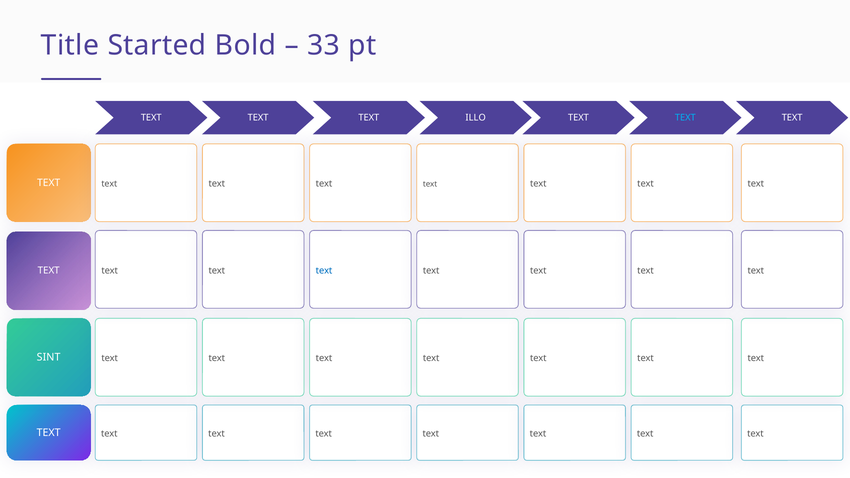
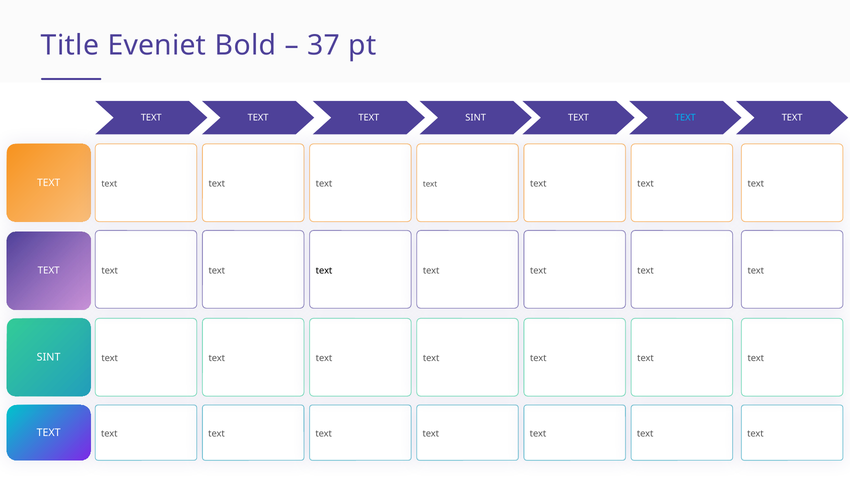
Started: Started -> Eveniet (157, 46)
33: 33 -> 37 (323, 46)
TEXT TEXT ILLO: ILLO -> SINT (476, 118)
text colour: blue -> black (324, 271)
